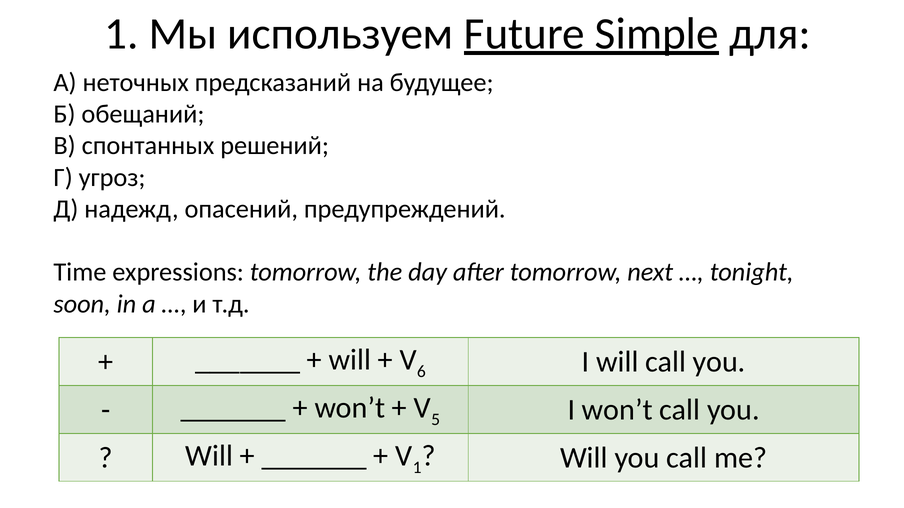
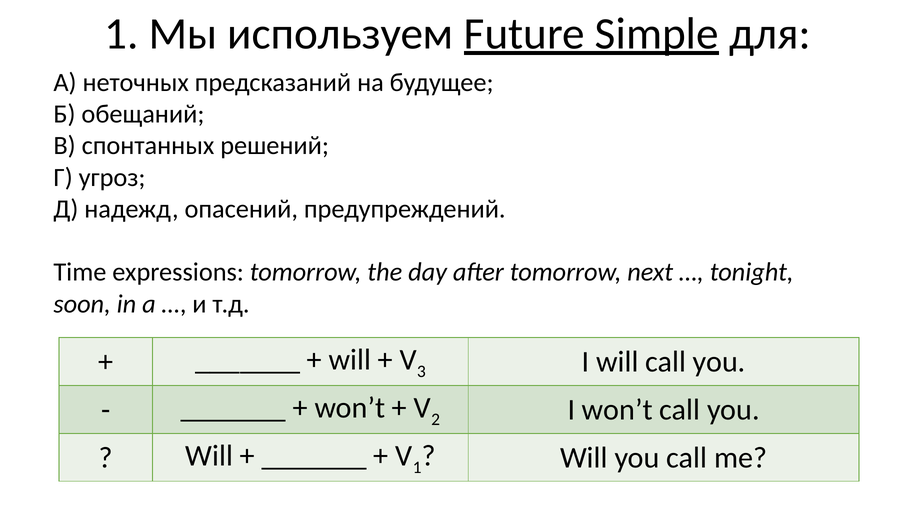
6: 6 -> 3 (421, 372)
5: 5 -> 2 (436, 420)
